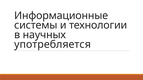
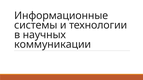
употребляется: употребляется -> коммуникации (53, 45)
